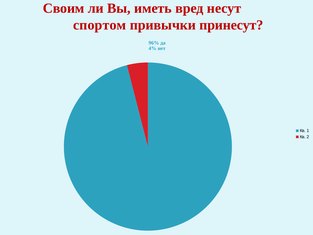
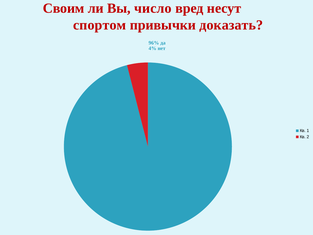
иметь: иметь -> число (153, 8)
принесут: принесут -> доказать (231, 25)
